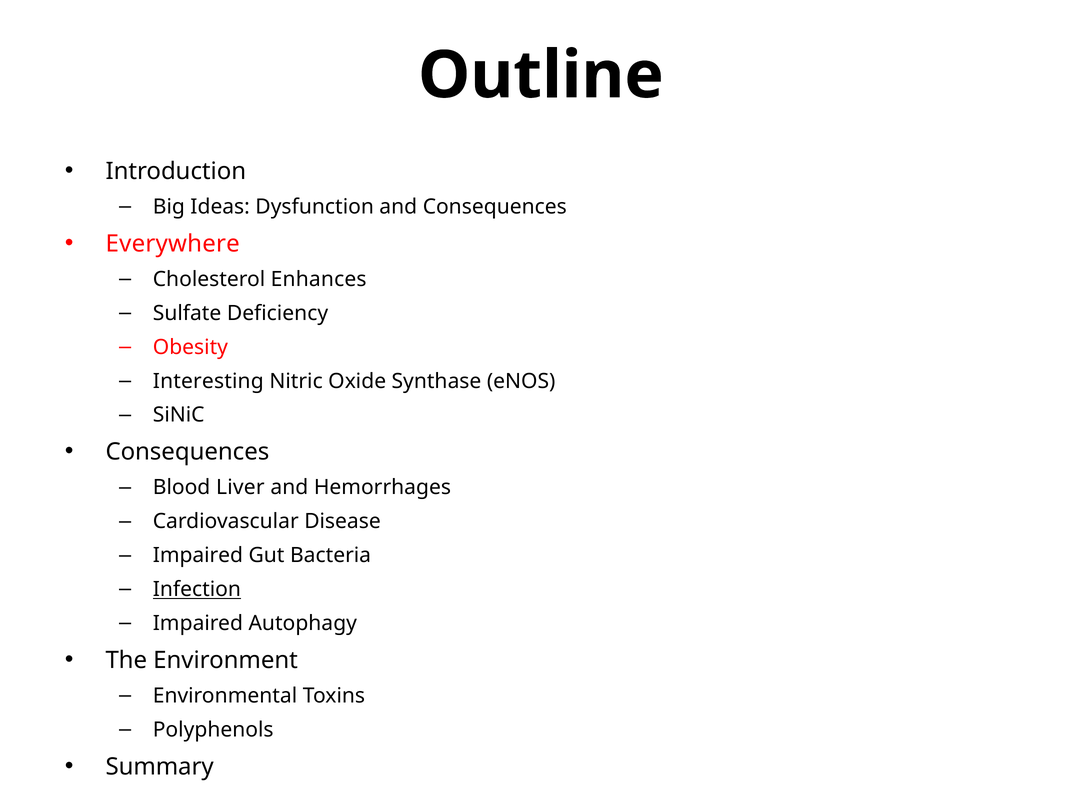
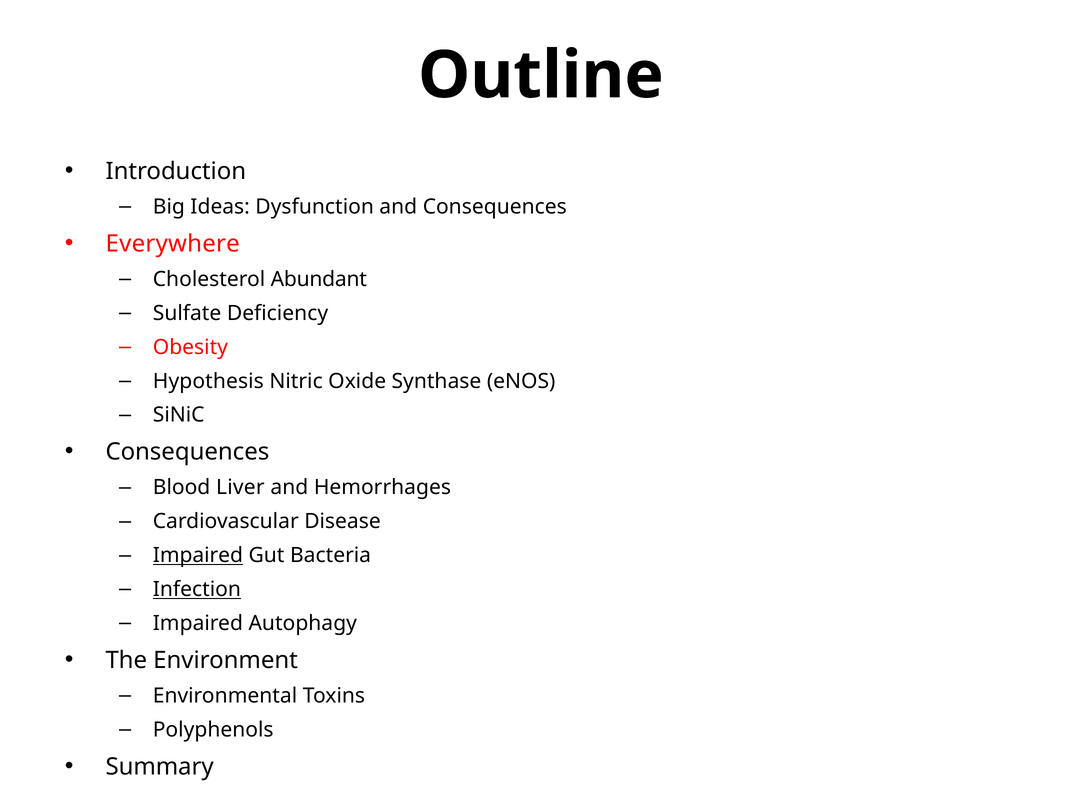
Enhances: Enhances -> Abundant (319, 279)
Interesting: Interesting -> Hypothesis (208, 381)
Impaired underline: none -> present (198, 556)
